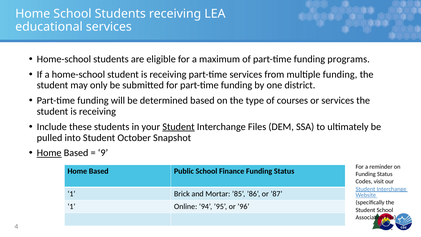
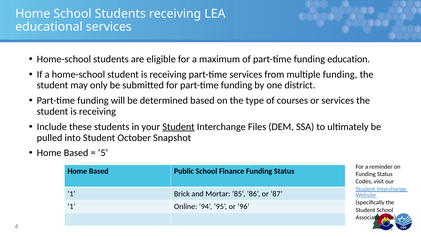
programs: programs -> education (349, 59)
Home underline: present -> none (49, 153)
9: 9 -> 5 (103, 153)
